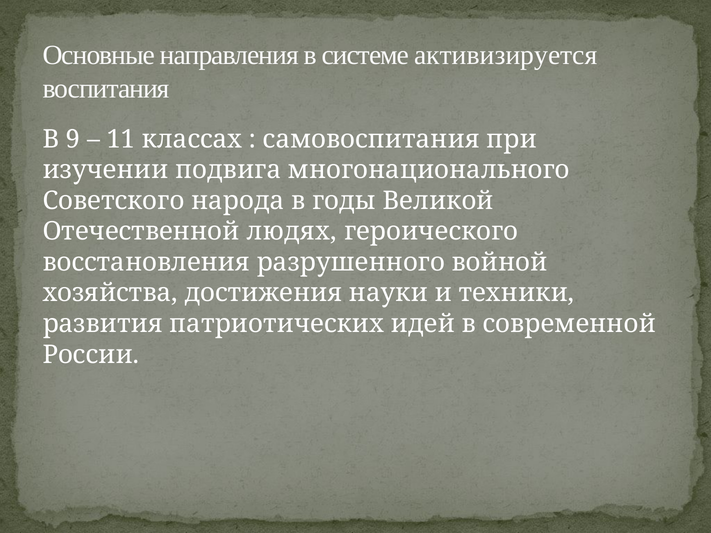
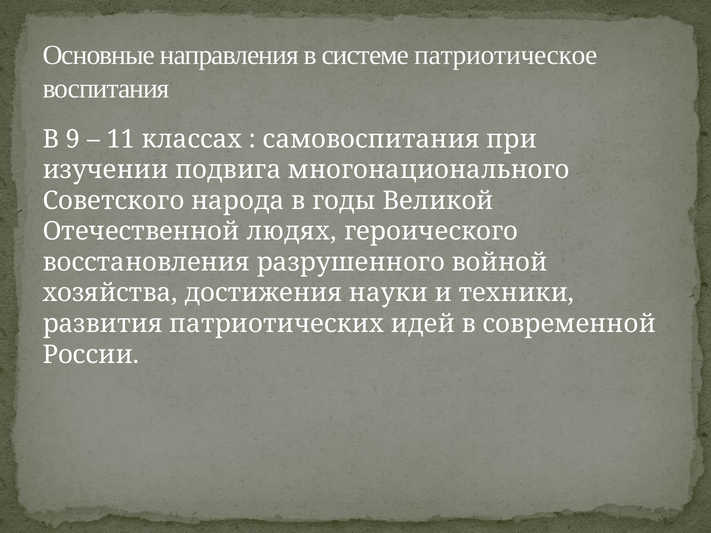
активизируется: активизируется -> патриотическое (506, 55)
